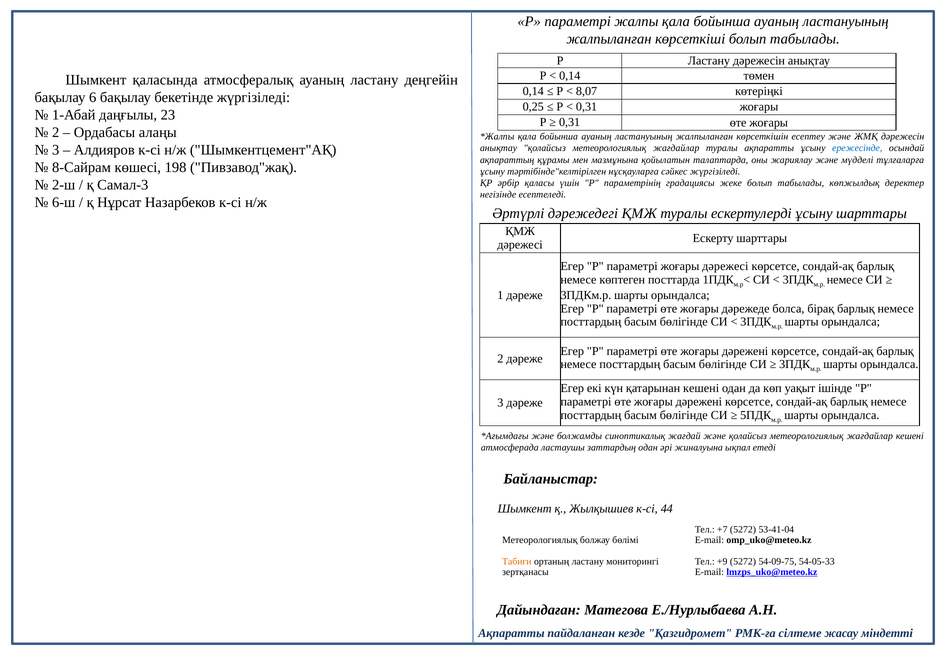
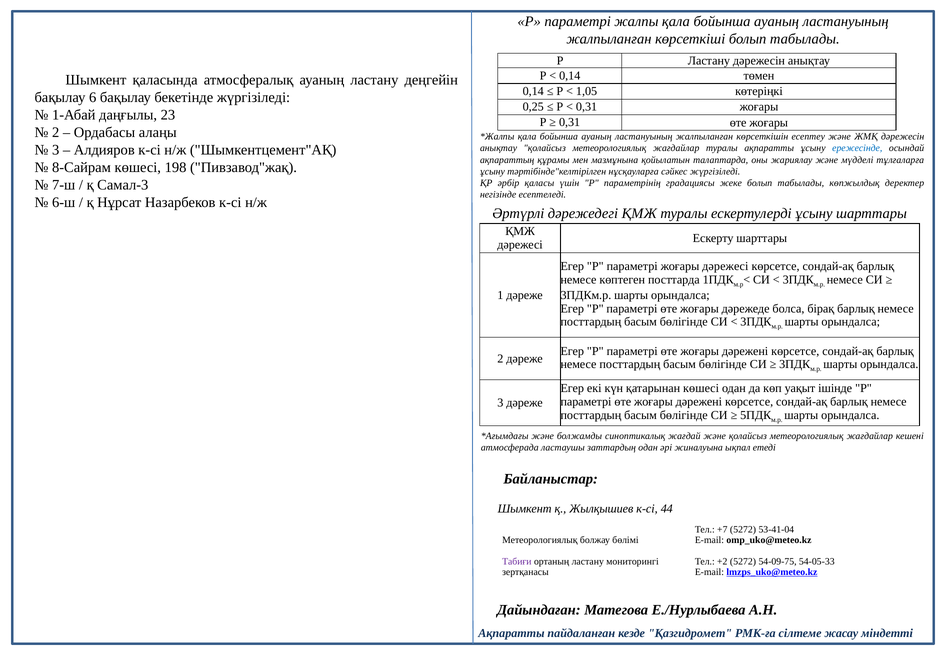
8,07: 8,07 -> 1,05 (587, 91)
2-ш: 2-ш -> 7-ш (64, 185)
қатарынан кешені: кешені -> көшесі (701, 388)
Табиғи colour: orange -> purple (517, 561)
+9: +9 -> +2 (722, 561)
